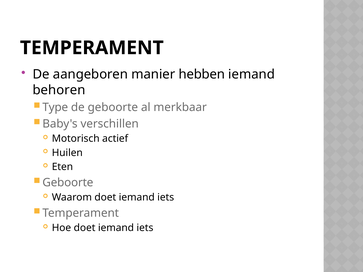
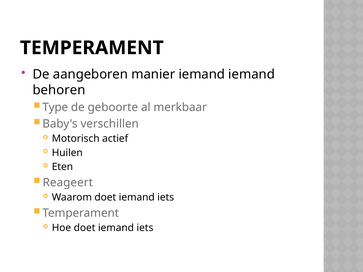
manier hebben: hebben -> iemand (202, 74)
Geboorte: Geboorte -> Reageert (68, 183)
